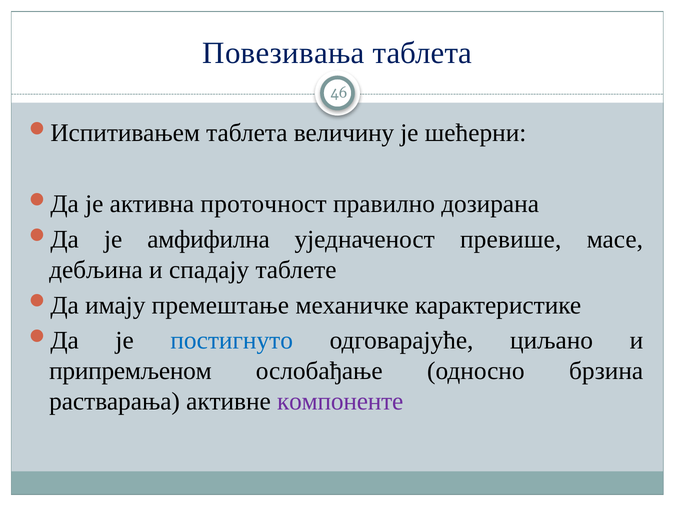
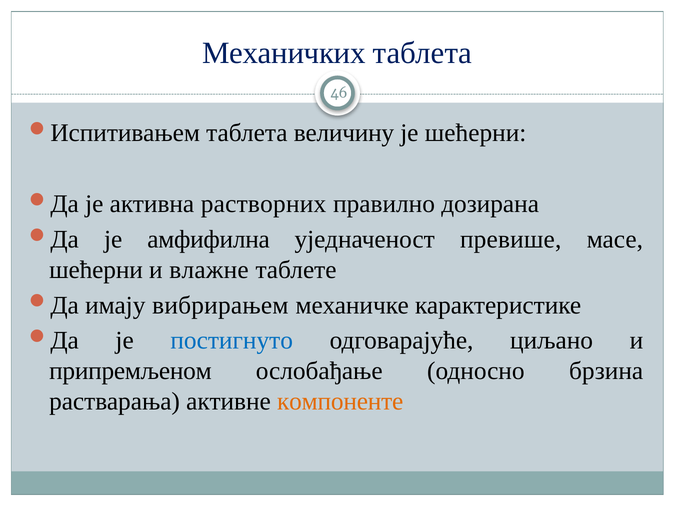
Повезивања: Повезивања -> Механичких (284, 53)
проточност: проточност -> растворних (264, 204)
дебљина: дебљина -> шећерни (96, 270)
спадају: спадају -> влажне (209, 270)
премештање: премештање -> вибрирањем (220, 305)
компоненте colour: purple -> orange (340, 402)
